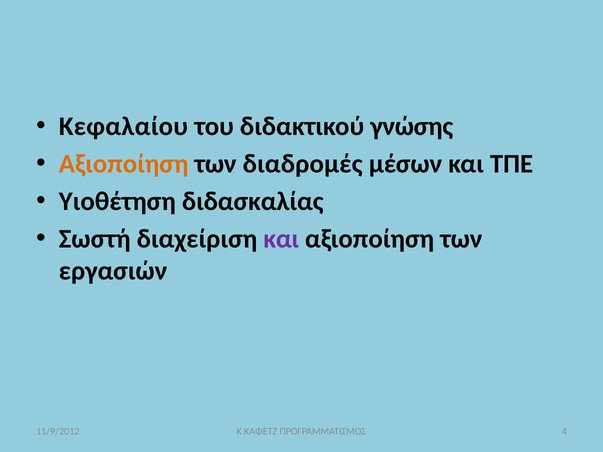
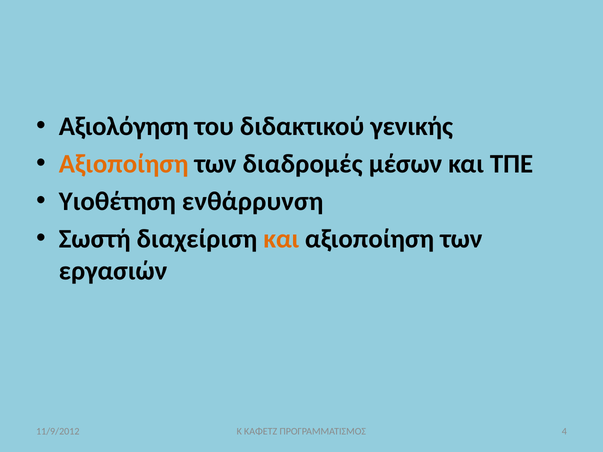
Κεφαλαίου: Κεφαλαίου -> Αξιολόγηση (124, 126)
γνώσης: γνώσης -> γενικής (412, 126)
διδασκαλίας: διδασκαλίας -> ενθάρρυνση (253, 202)
και colour: purple -> orange (281, 239)
